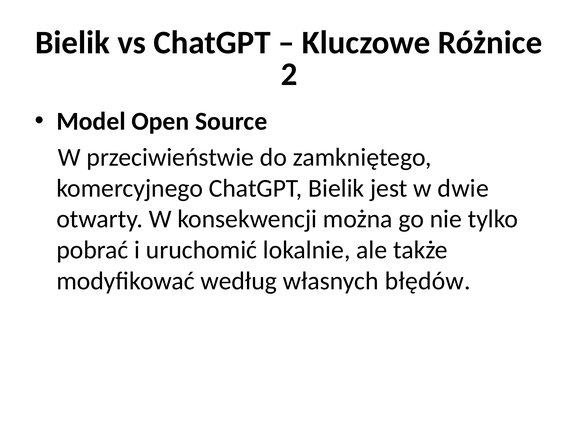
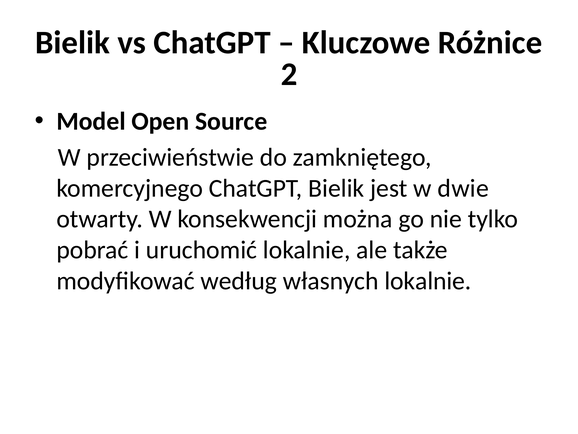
własnych błędów: błędów -> lokalnie (428, 281)
